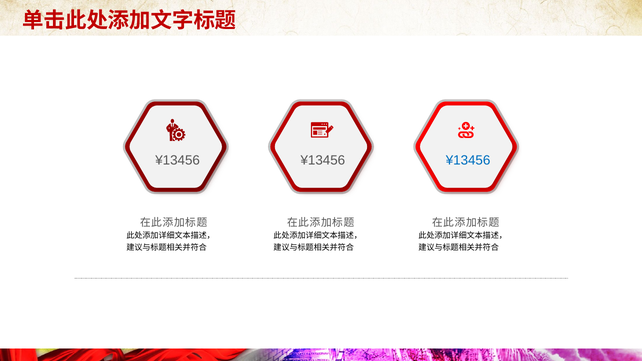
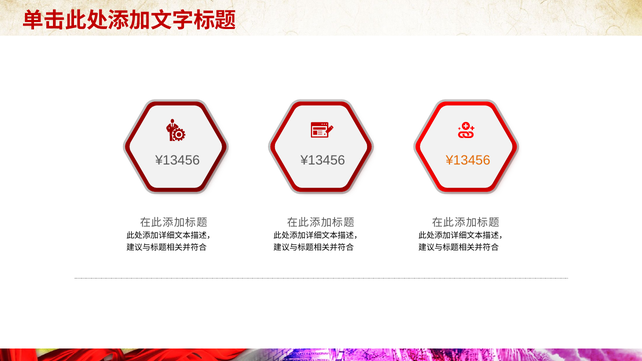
¥13456 colour: blue -> orange (468, 160)
